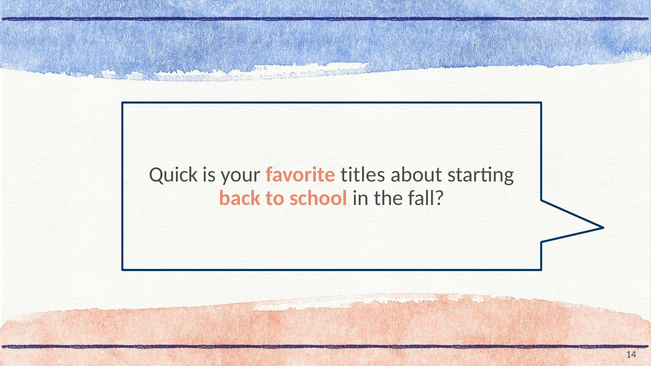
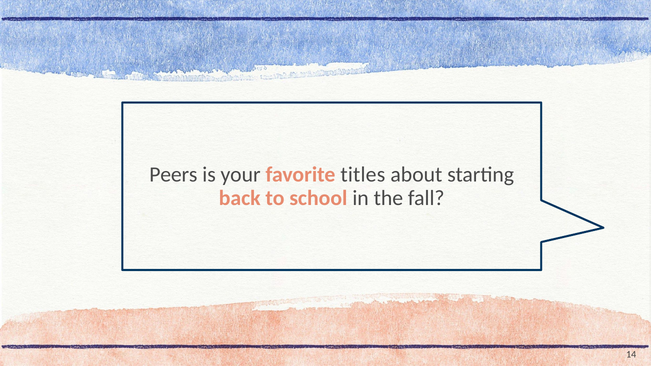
Quick: Quick -> Peers (173, 175)
